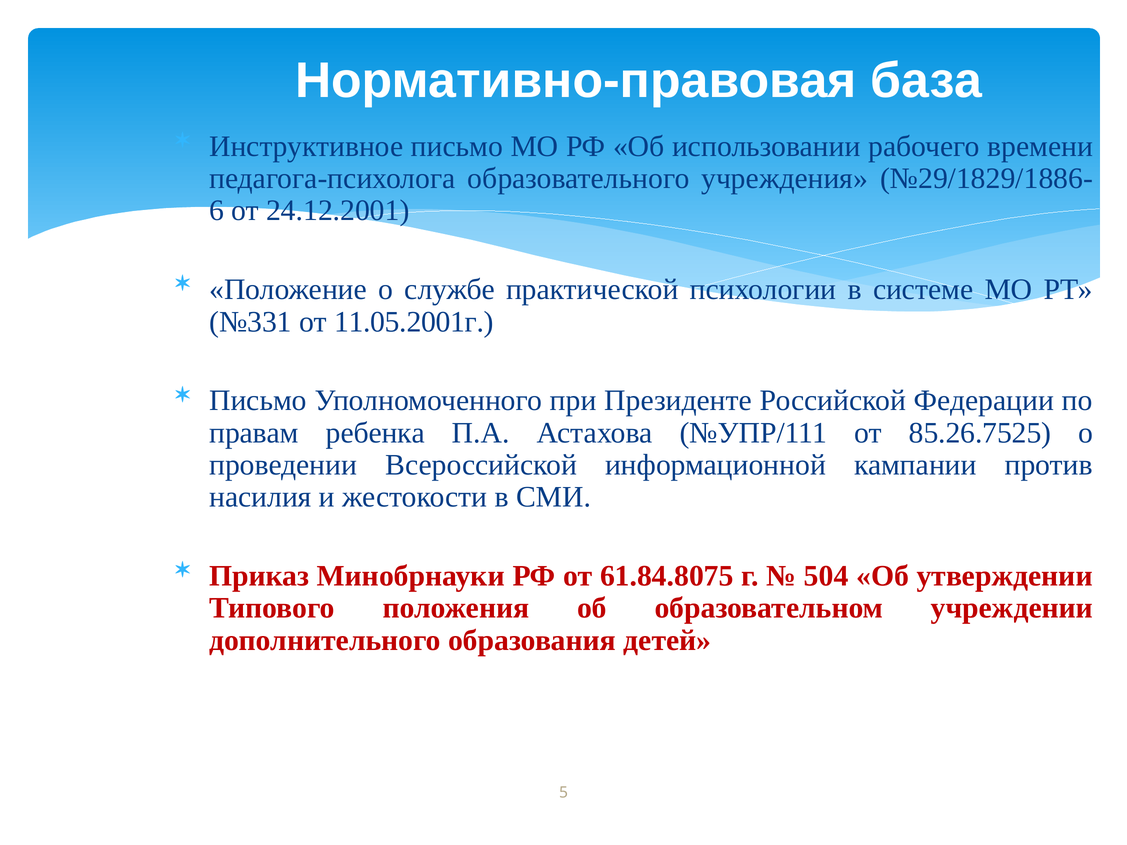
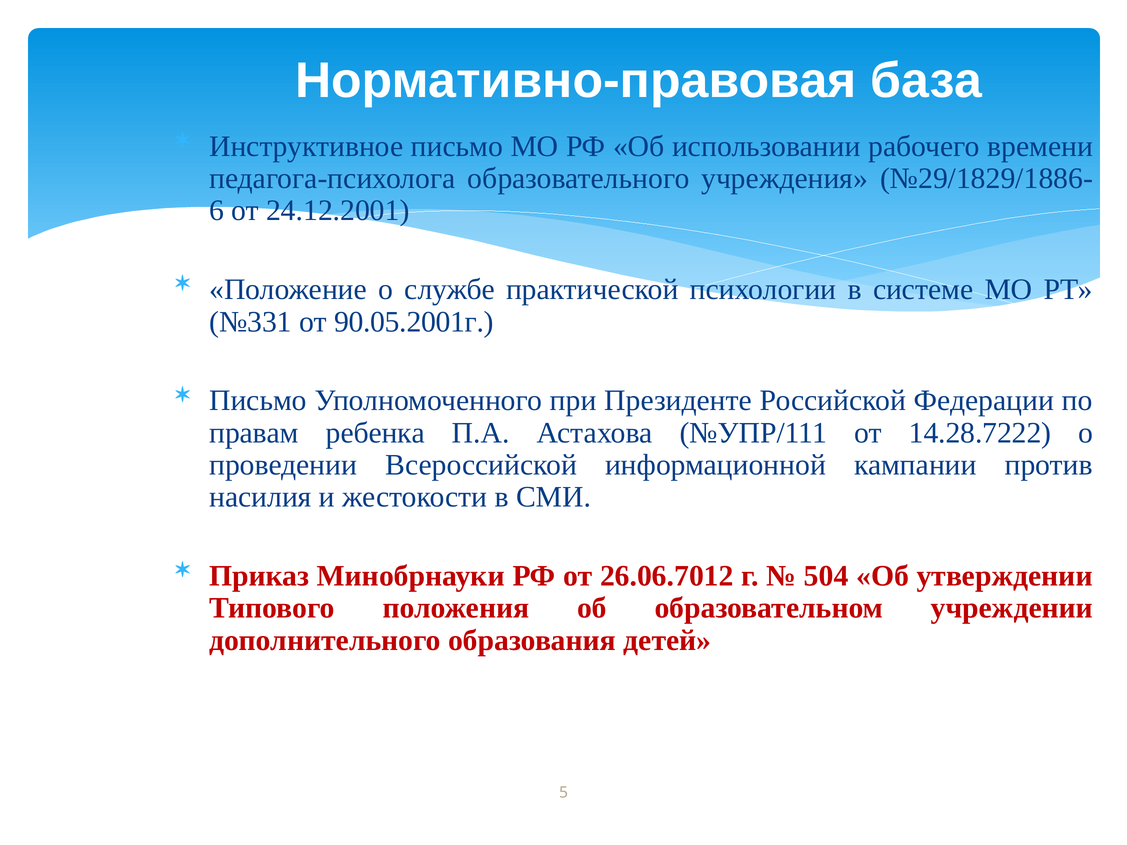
11.05.2001г: 11.05.2001г -> 90.05.2001г (414, 322)
85.26.7525: 85.26.7525 -> 14.28.7222 (980, 433)
61.84.8075: 61.84.8075 -> 26.06.7012 (667, 576)
